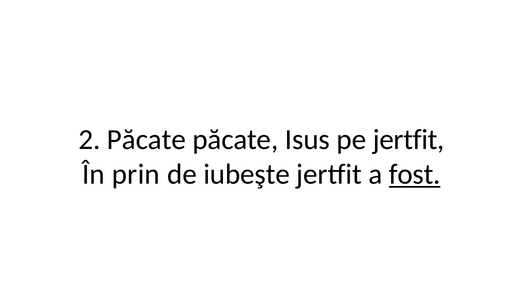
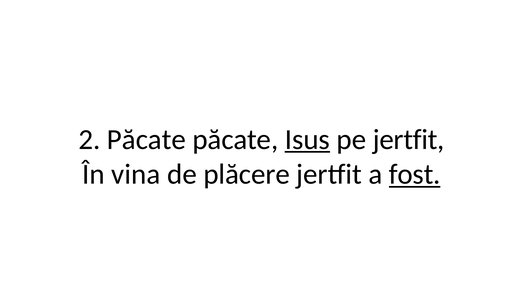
Isus underline: none -> present (307, 140)
prin: prin -> vina (136, 174)
iubeşte: iubeşte -> plăcere (247, 174)
